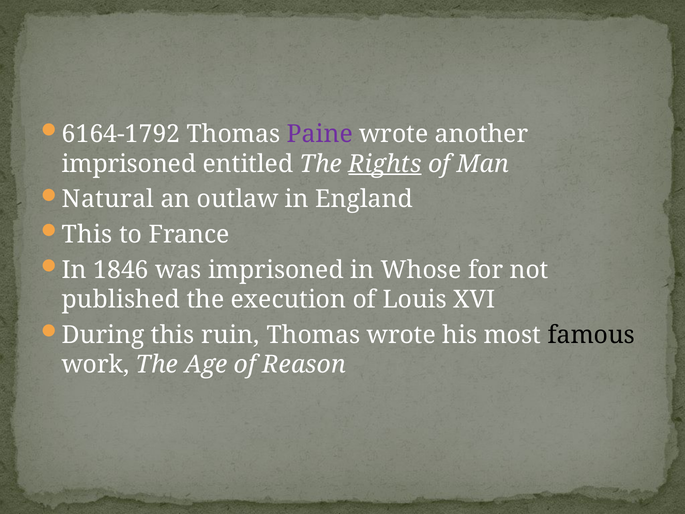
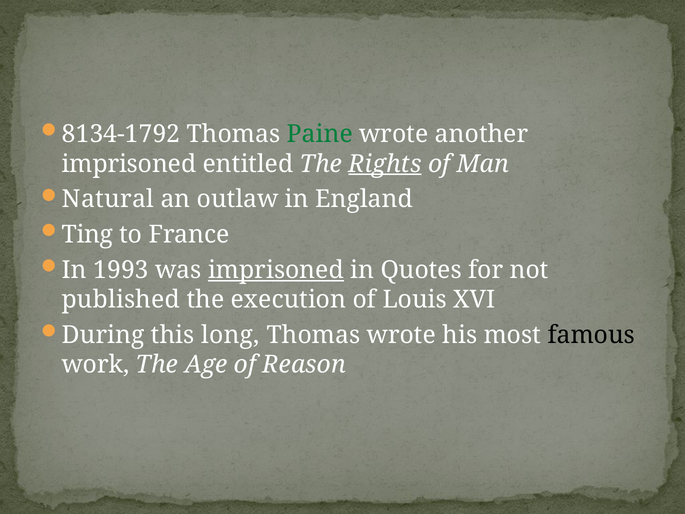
6164-1792: 6164-1792 -> 8134-1792 (121, 134)
Paine colour: purple -> green (320, 134)
This: This -> Ting (87, 235)
1846: 1846 -> 1993 (121, 270)
imprisoned underline: none -> present (276, 270)
Whose: Whose -> Quotes (421, 270)
ruin: ruin -> long (230, 335)
